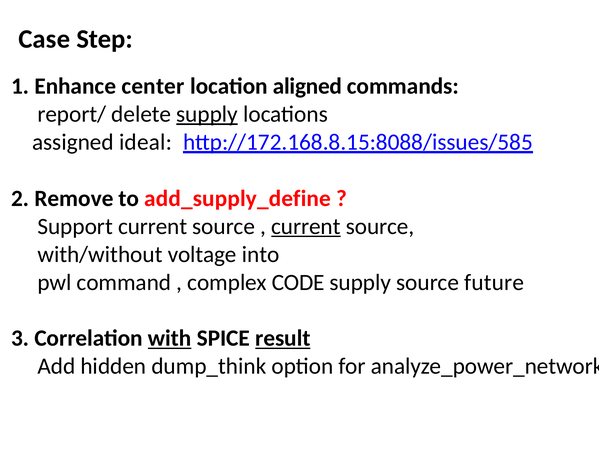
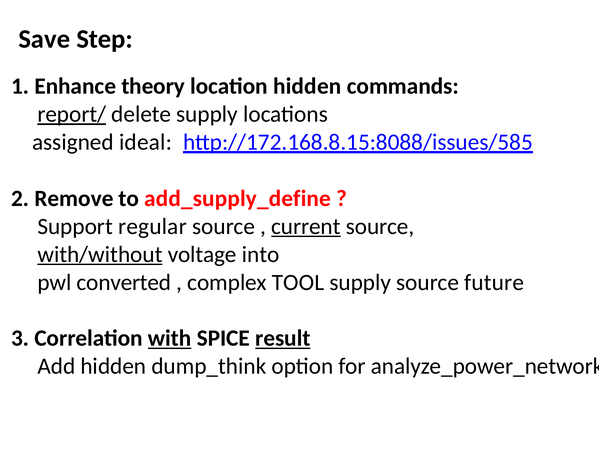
Case: Case -> Save (44, 39)
center: center -> theory (153, 86)
location aligned: aligned -> hidden (307, 86)
report/ underline: none -> present (72, 114)
supply underline: present -> none (207, 114)
Support current: current -> regular (152, 227)
with/without underline: none -> present (100, 255)
command: command -> converted (124, 282)
CODE: CODE -> TOOL (298, 282)
